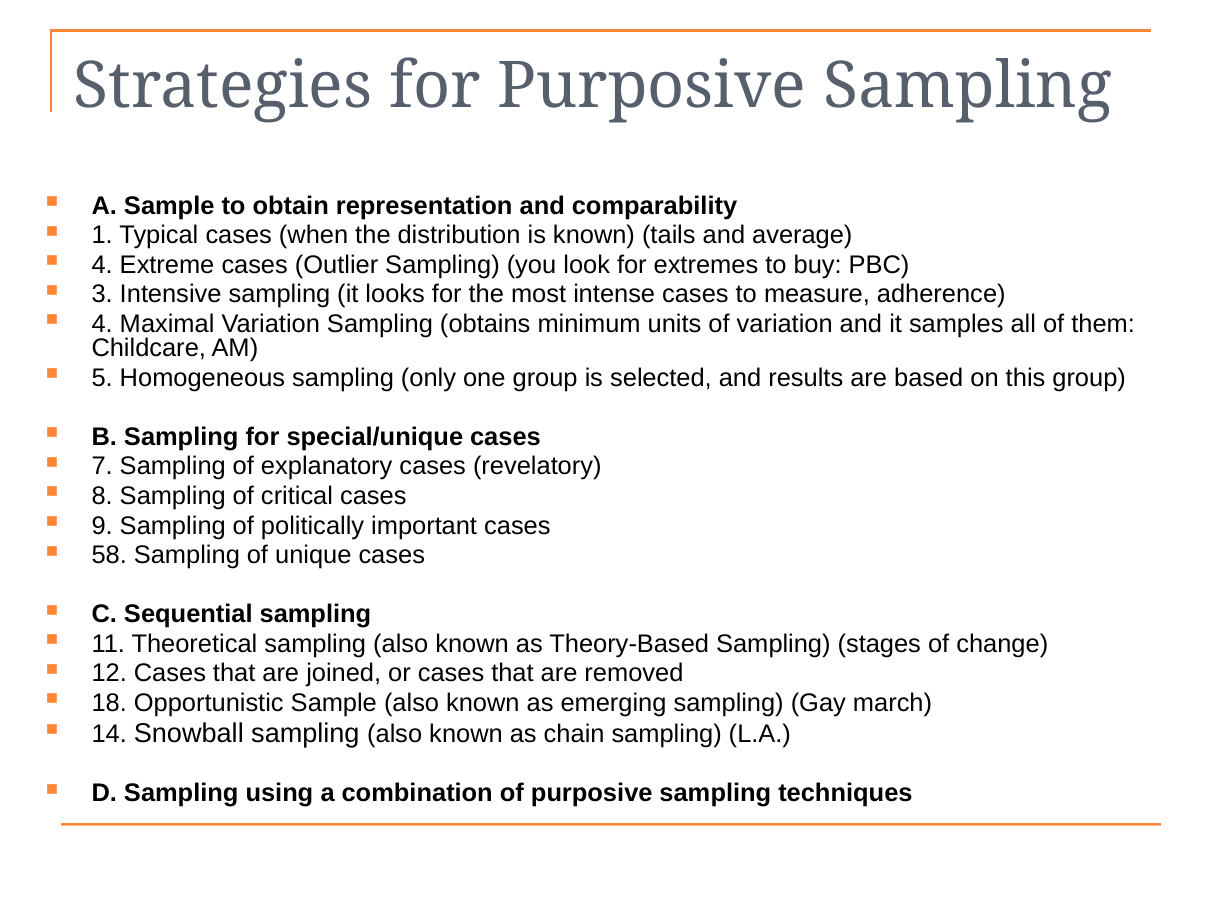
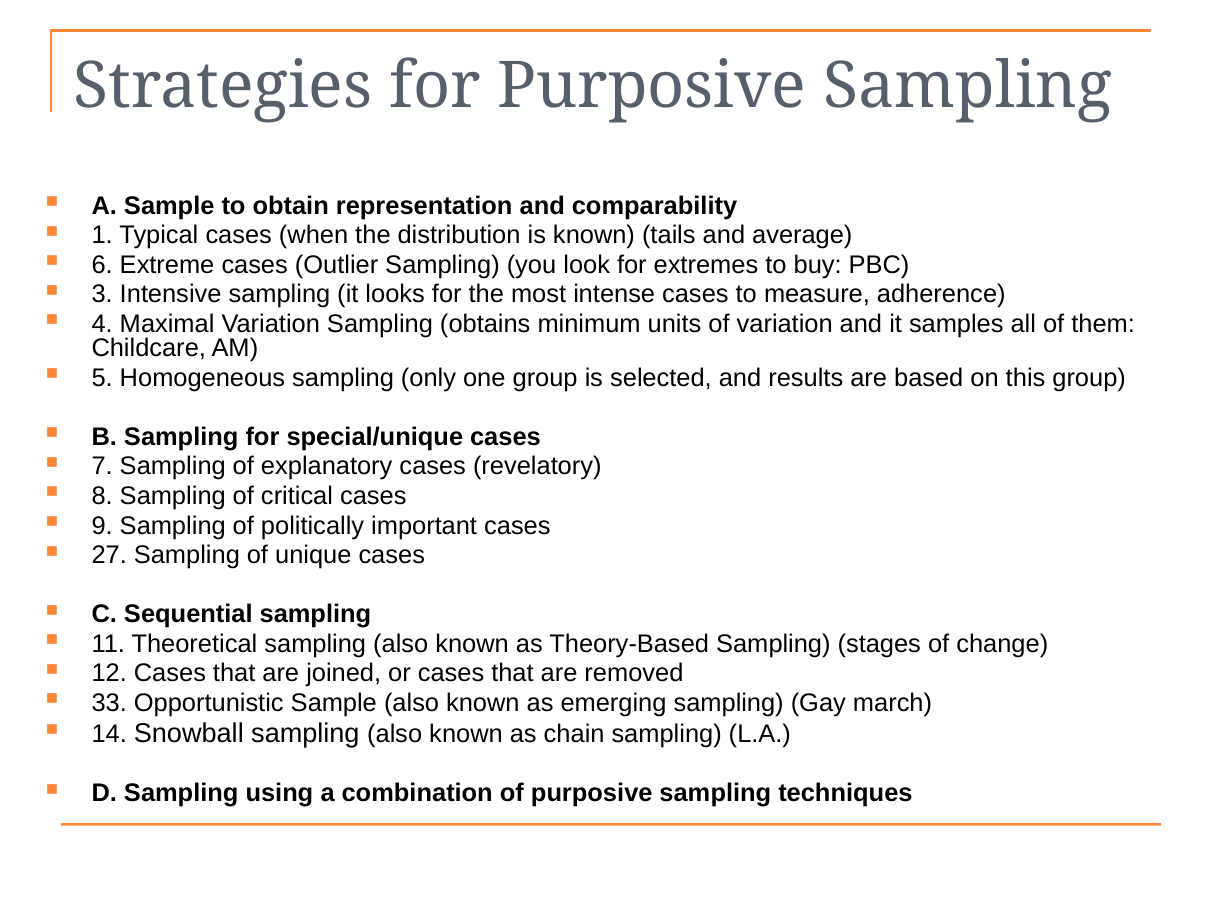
4: 4 -> 6 (102, 265)
58: 58 -> 27 (109, 555)
18: 18 -> 33 (109, 703)
